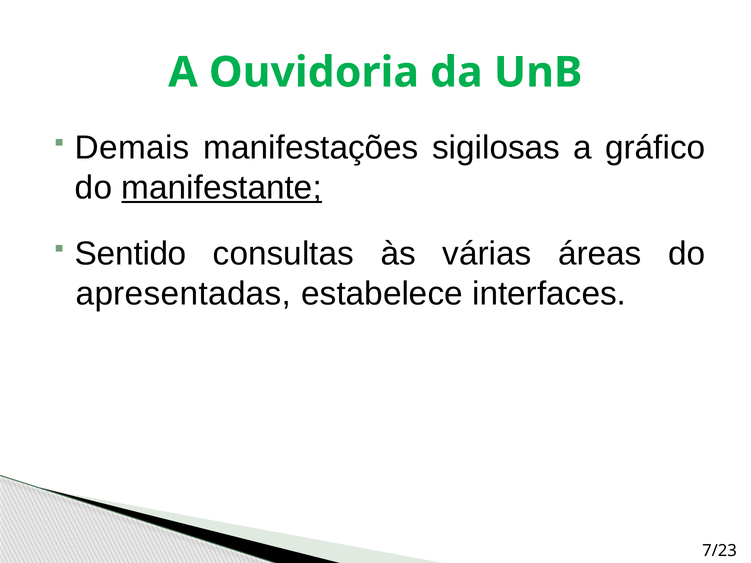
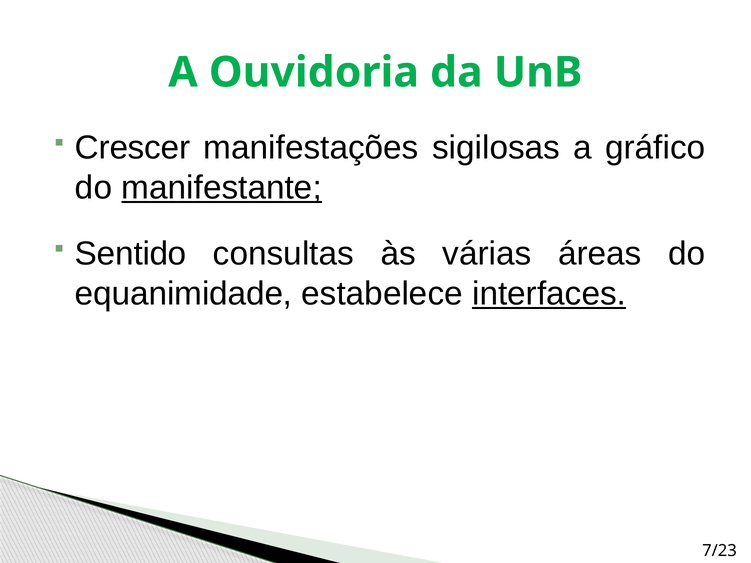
Demais: Demais -> Crescer (133, 148)
apresentadas: apresentadas -> equanimidade (184, 294)
interfaces underline: none -> present (549, 294)
